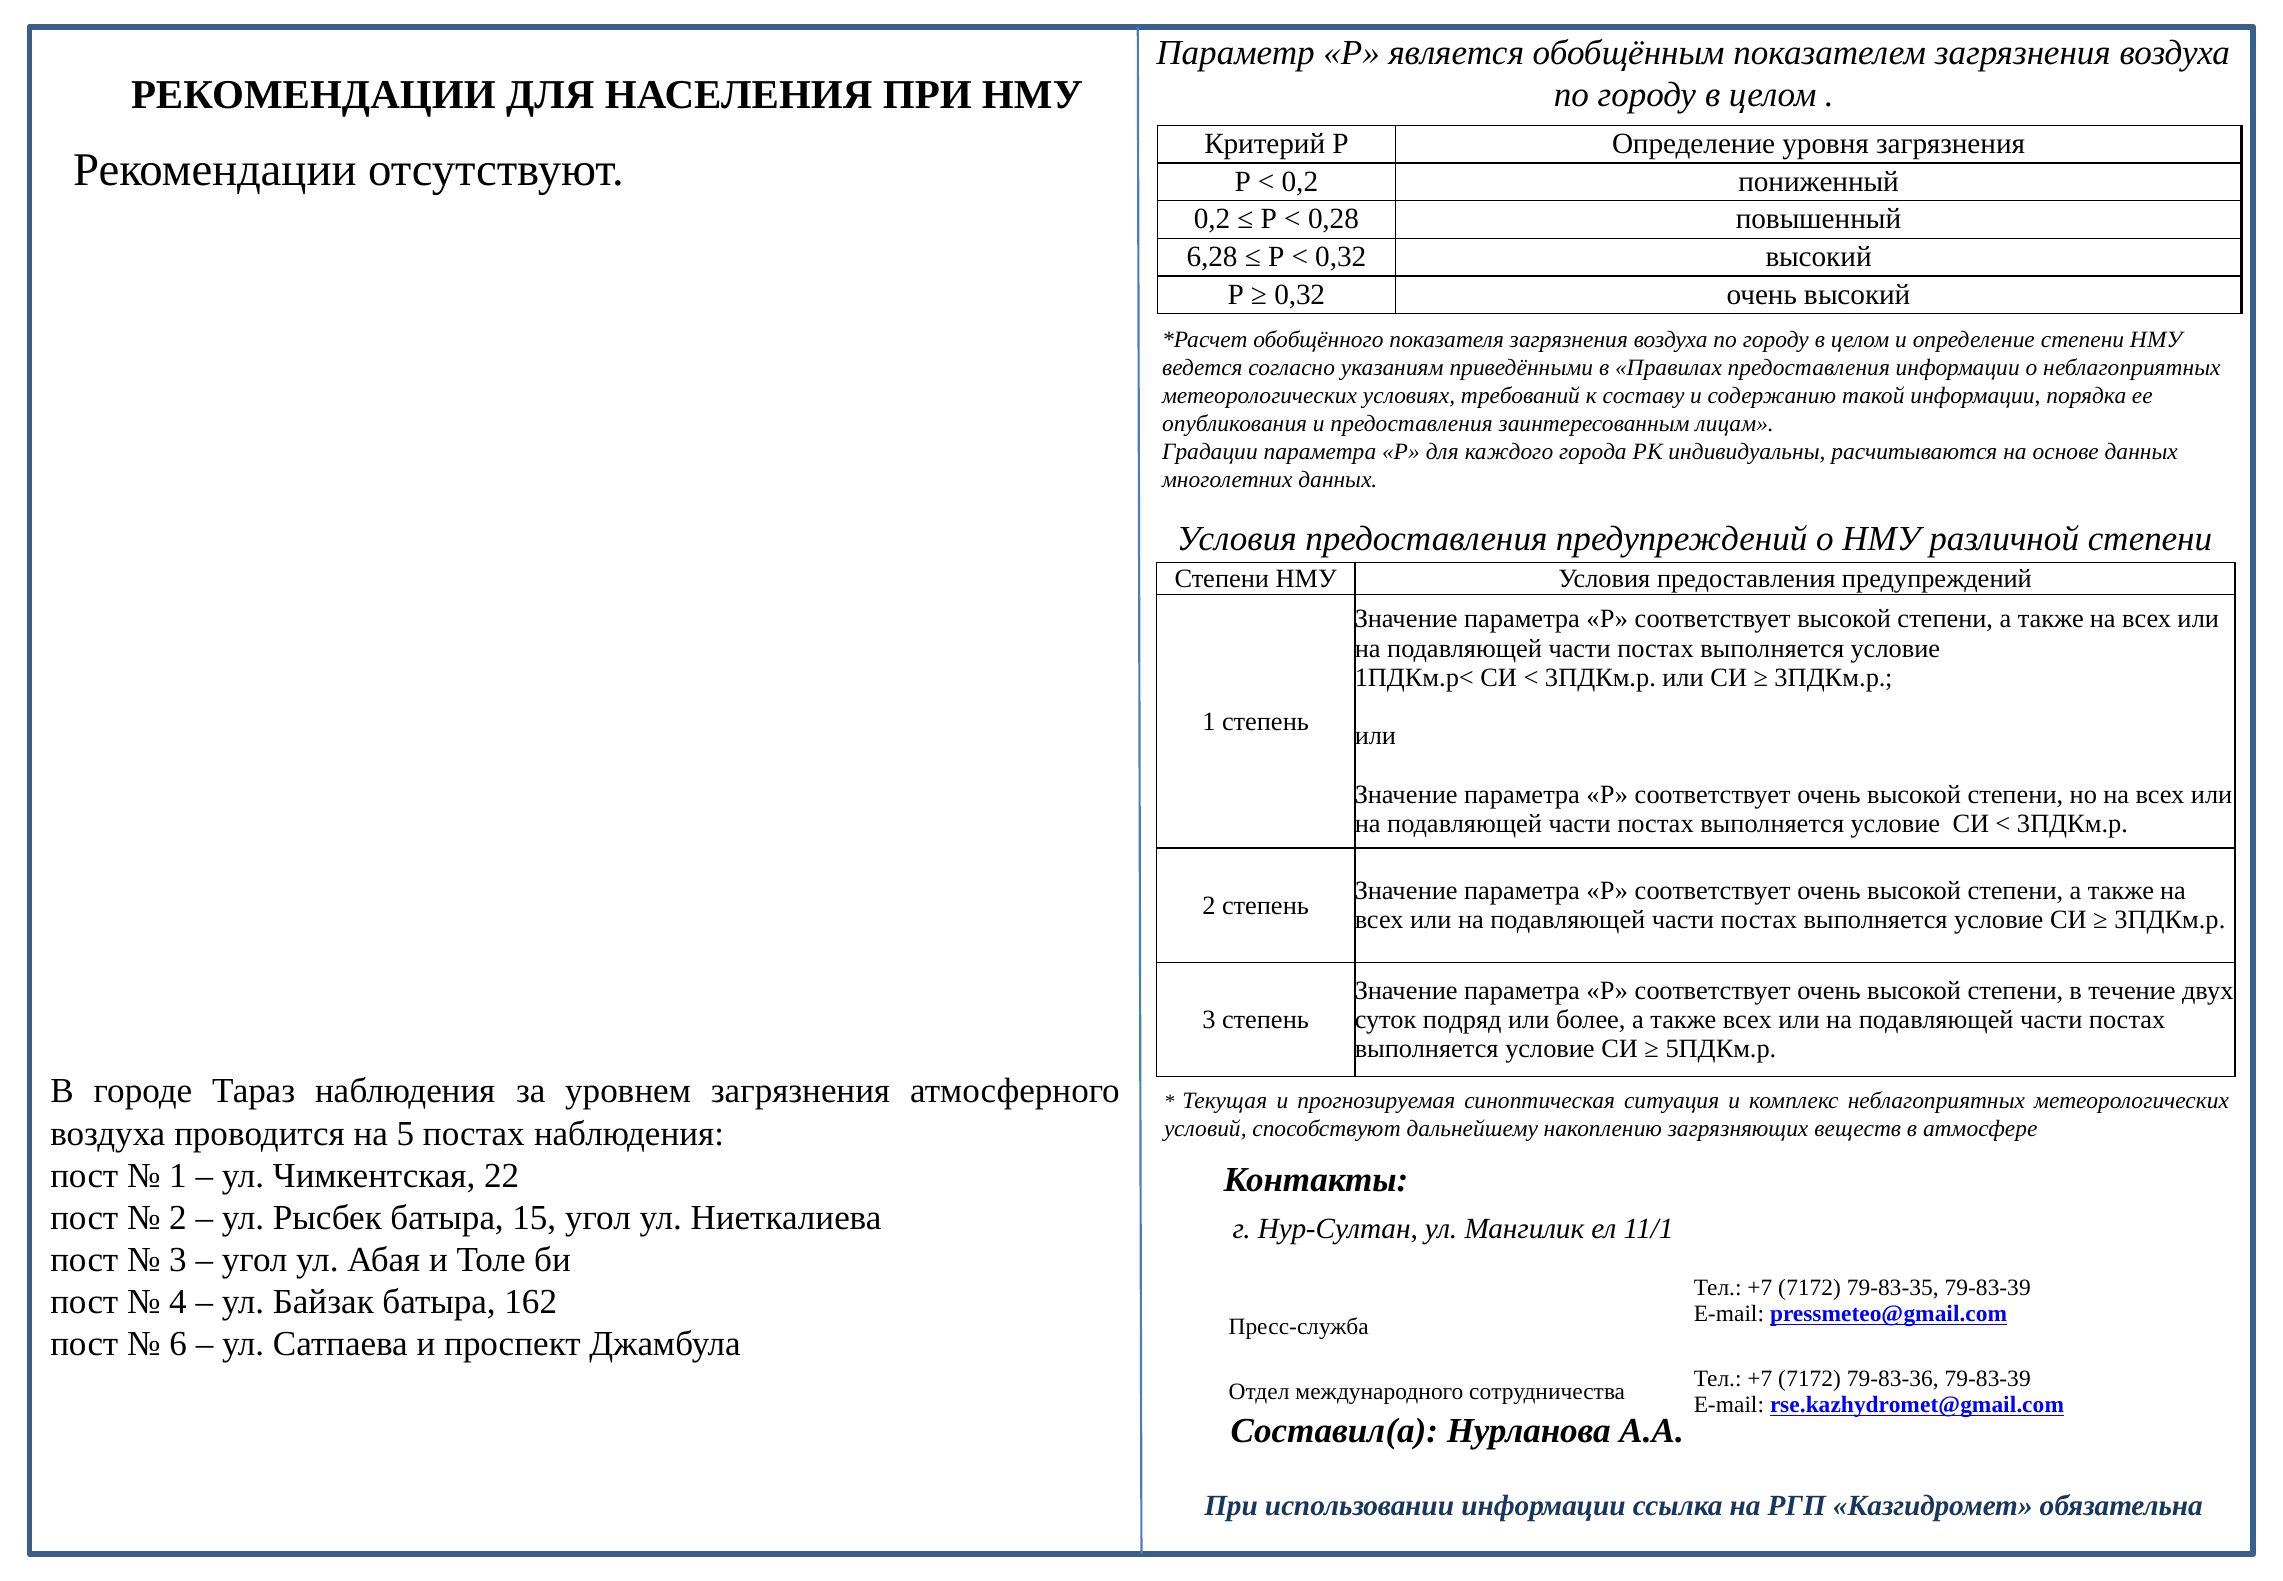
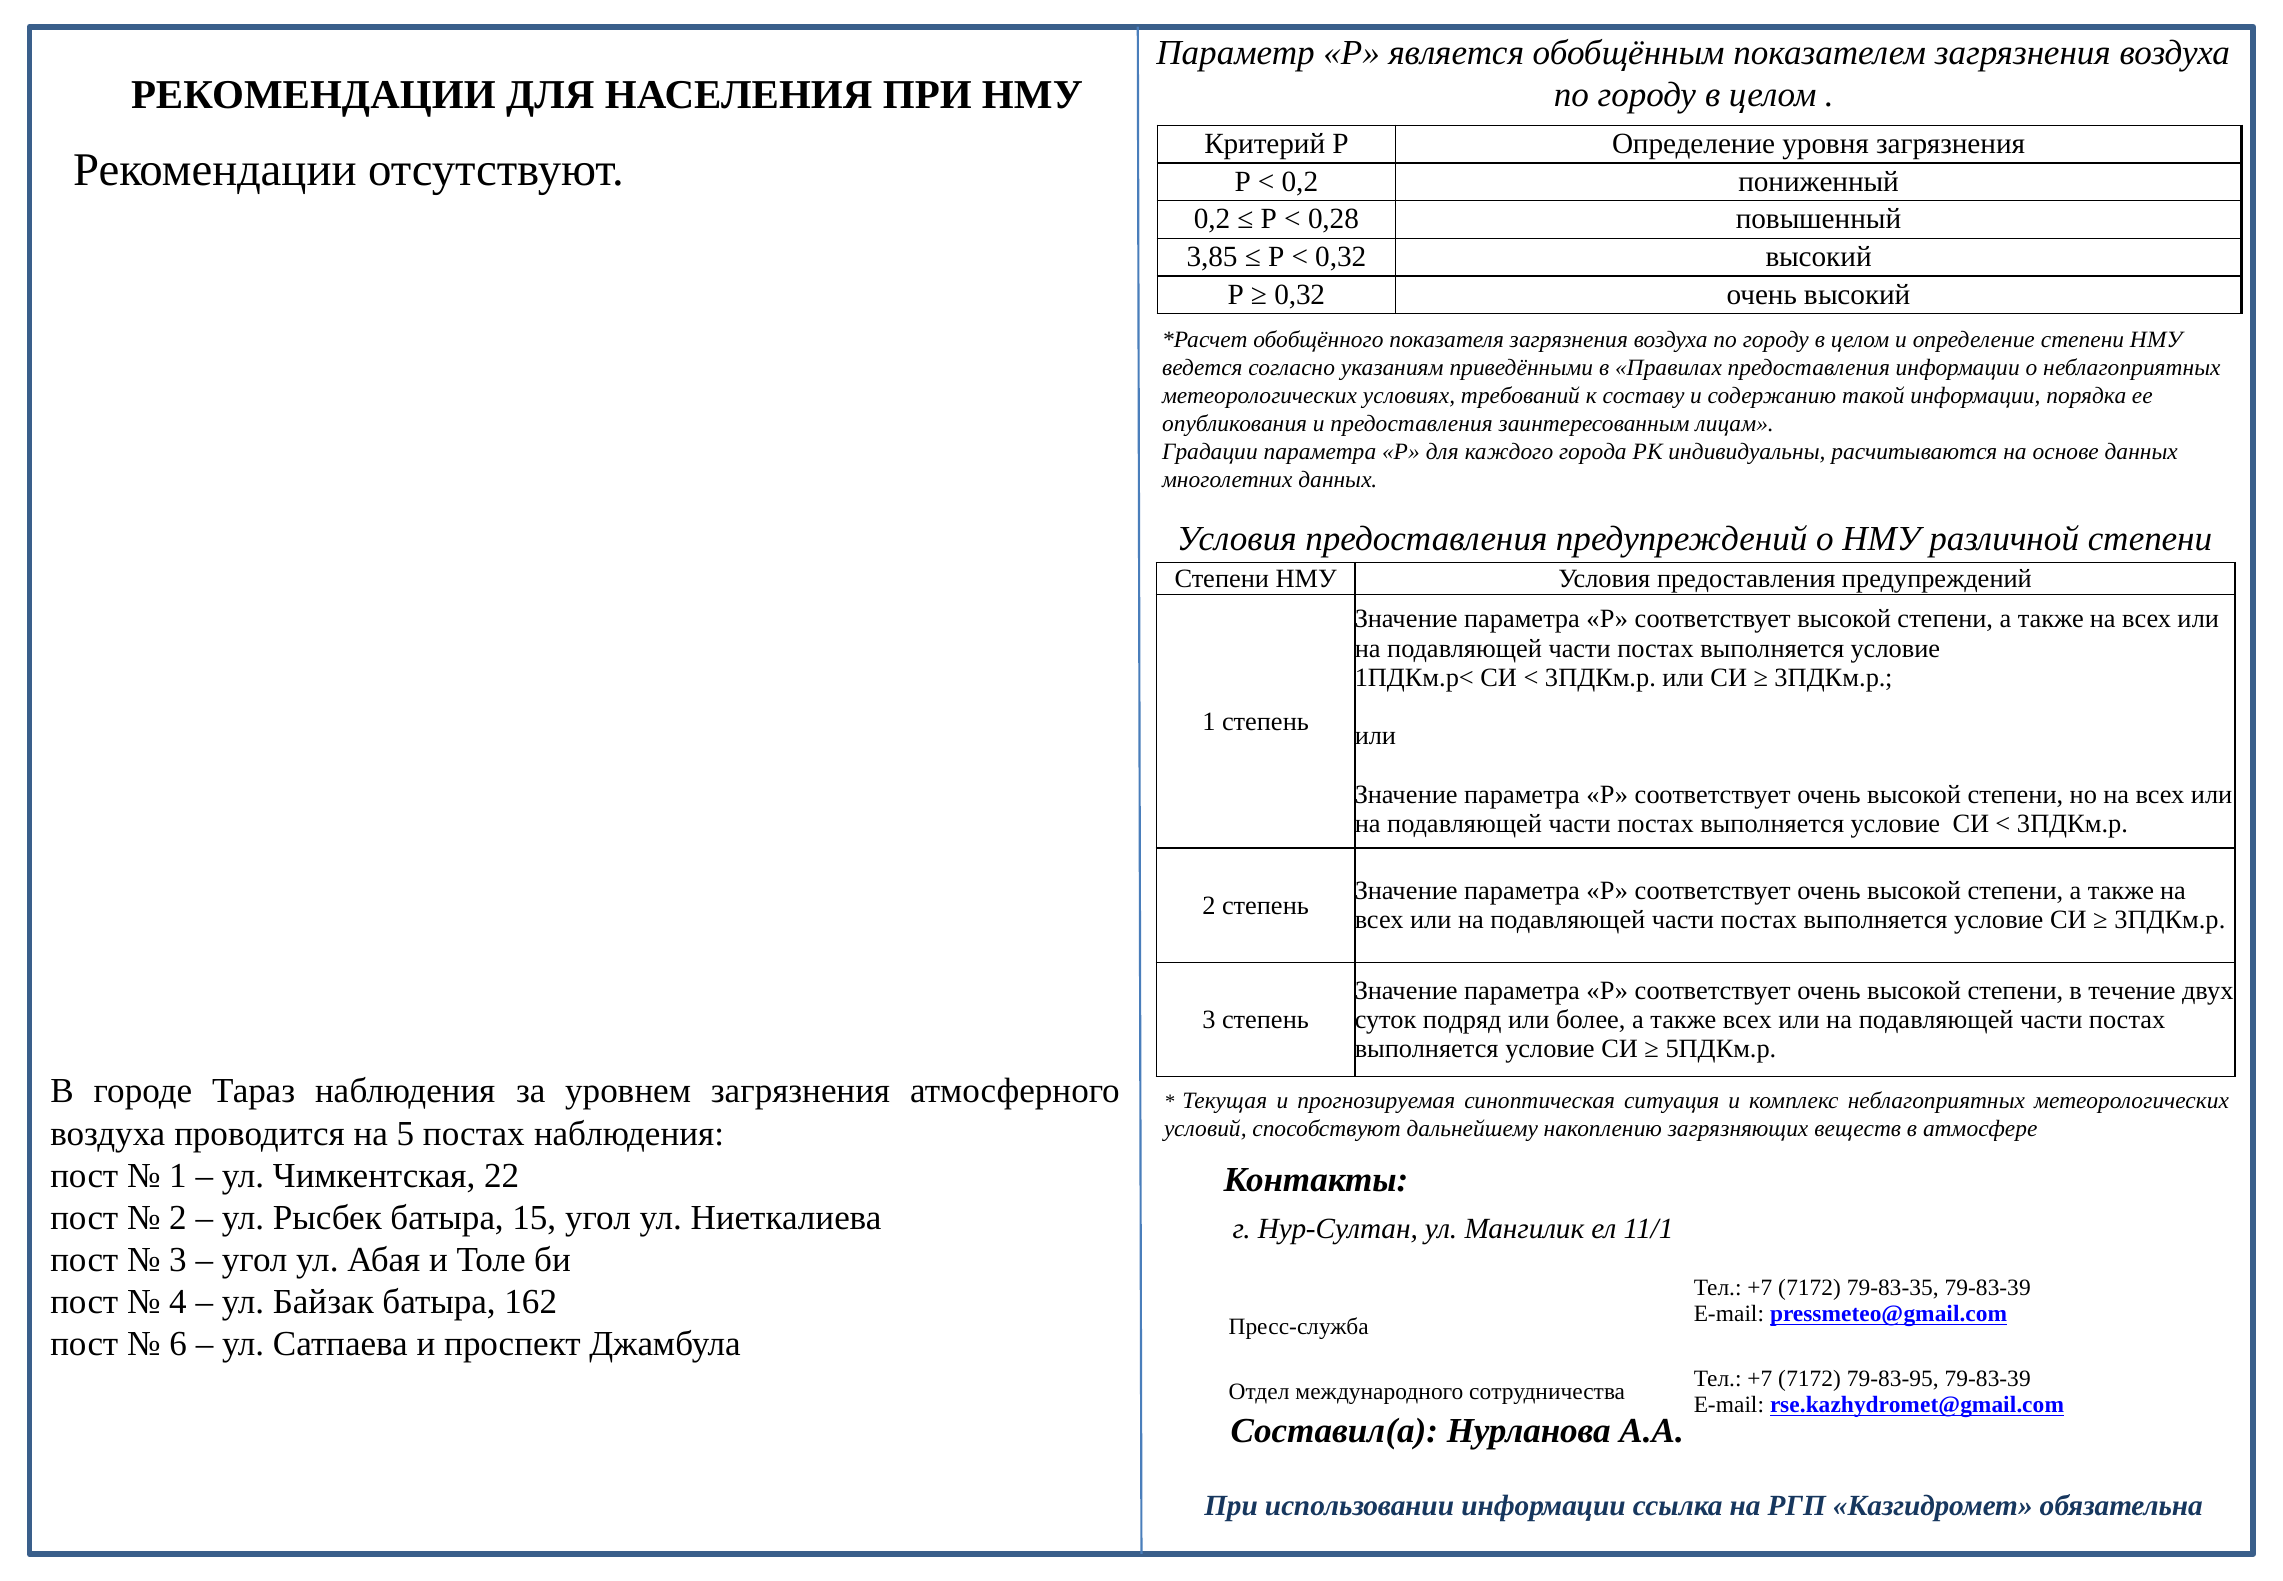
6,28: 6,28 -> 3,85 (1212, 257)
79-83-36: 79-83-36 -> 79-83-95 (1893, 1379)
